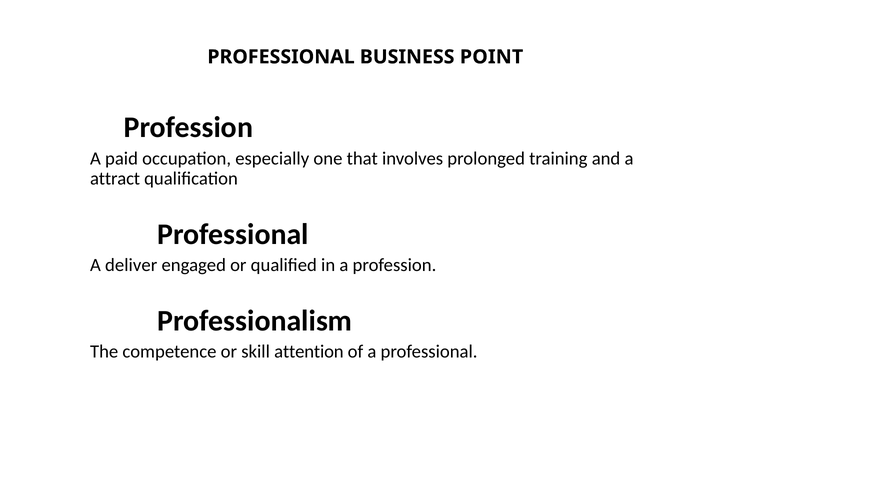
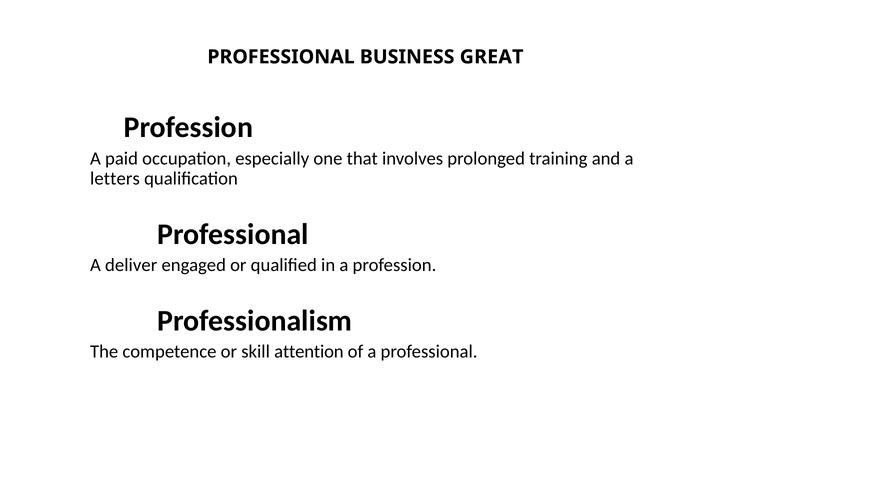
POINT: POINT -> GREAT (492, 57)
attract: attract -> letters (115, 179)
